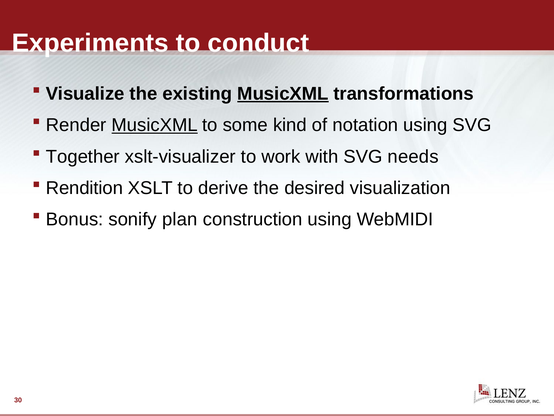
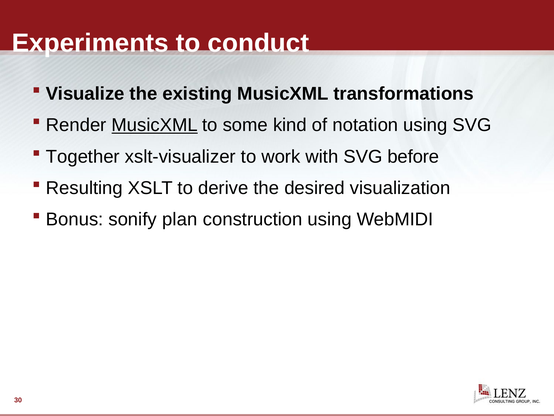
MusicXML underline: present -> none (283, 94)
needs: needs -> before (413, 156)
Rendition: Rendition -> Resulting (84, 188)
